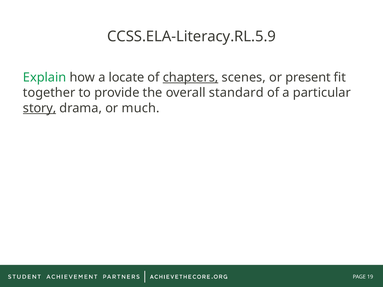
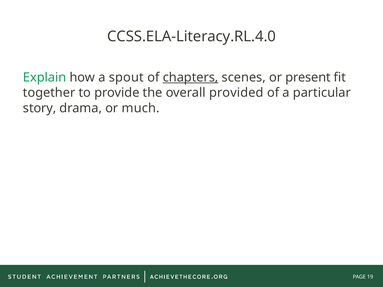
CCSS.ELA-Literacy.RL.5.9: CCSS.ELA-Literacy.RL.5.9 -> CCSS.ELA-Literacy.RL.4.0 (192, 36)
locate: locate -> spout (126, 77)
standard: standard -> provided (236, 93)
story underline: present -> none (40, 108)
